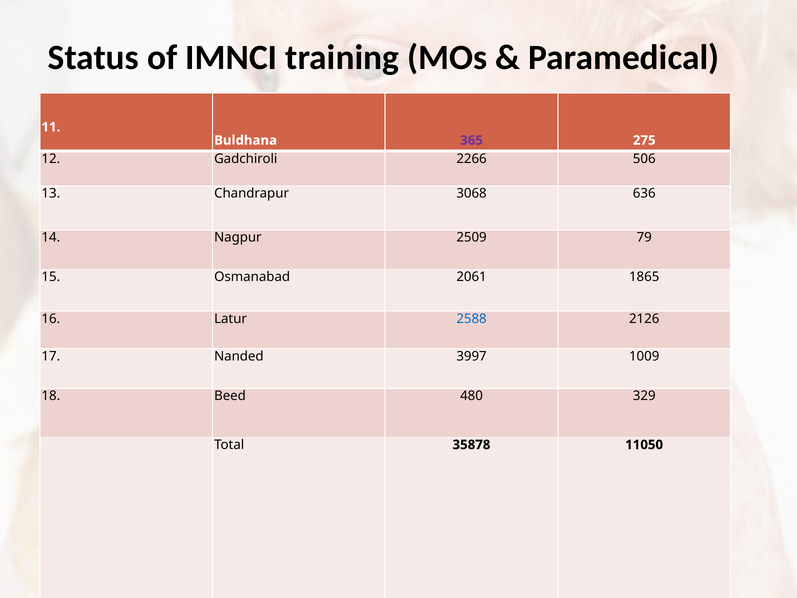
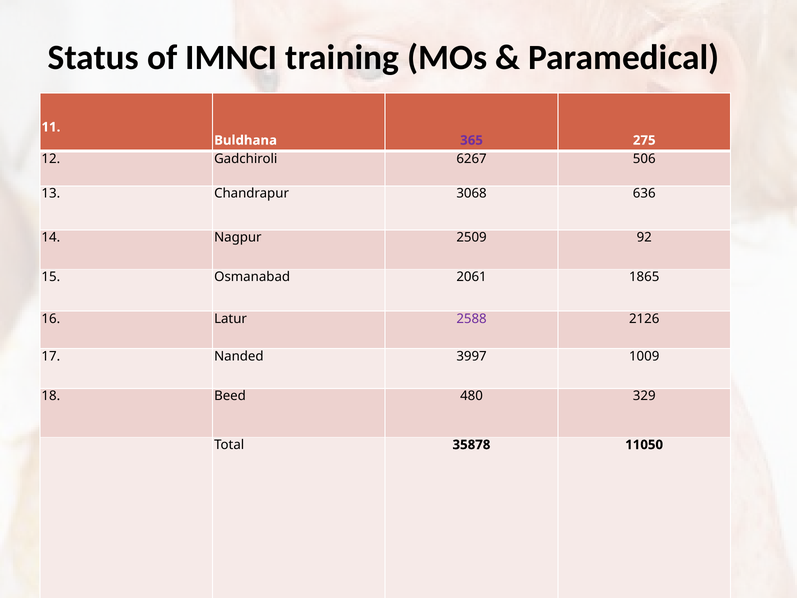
2266: 2266 -> 6267 (472, 159)
79: 79 -> 92 (644, 237)
2588 colour: blue -> purple (472, 318)
